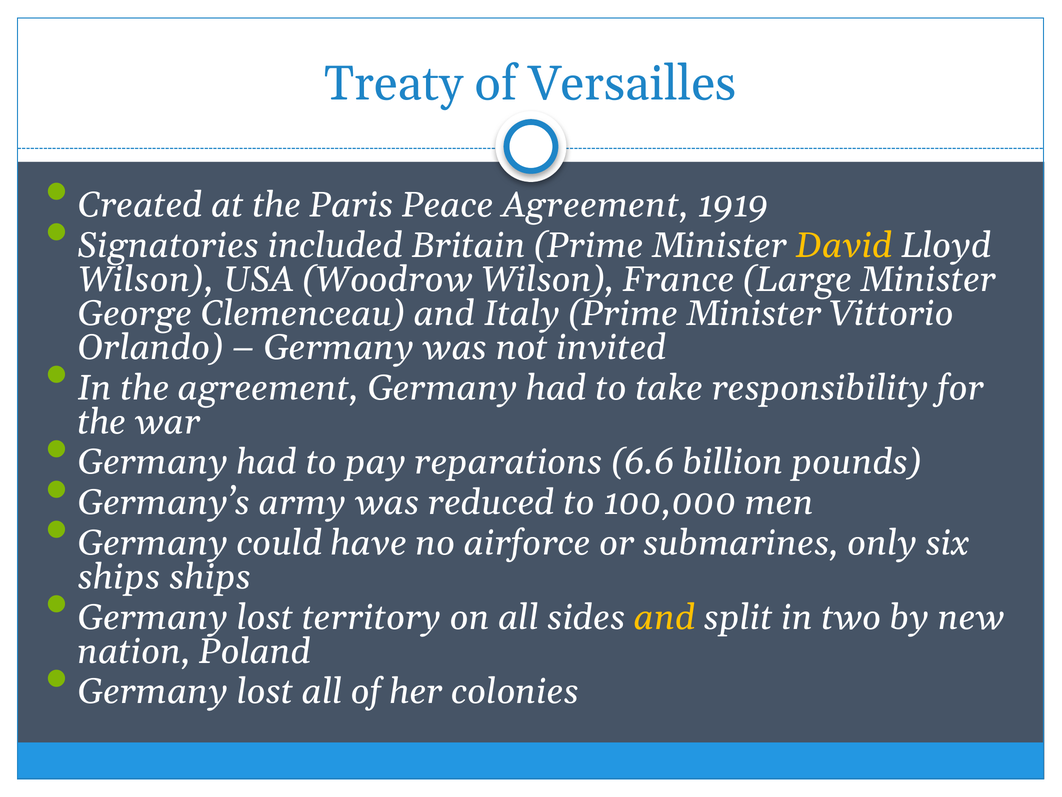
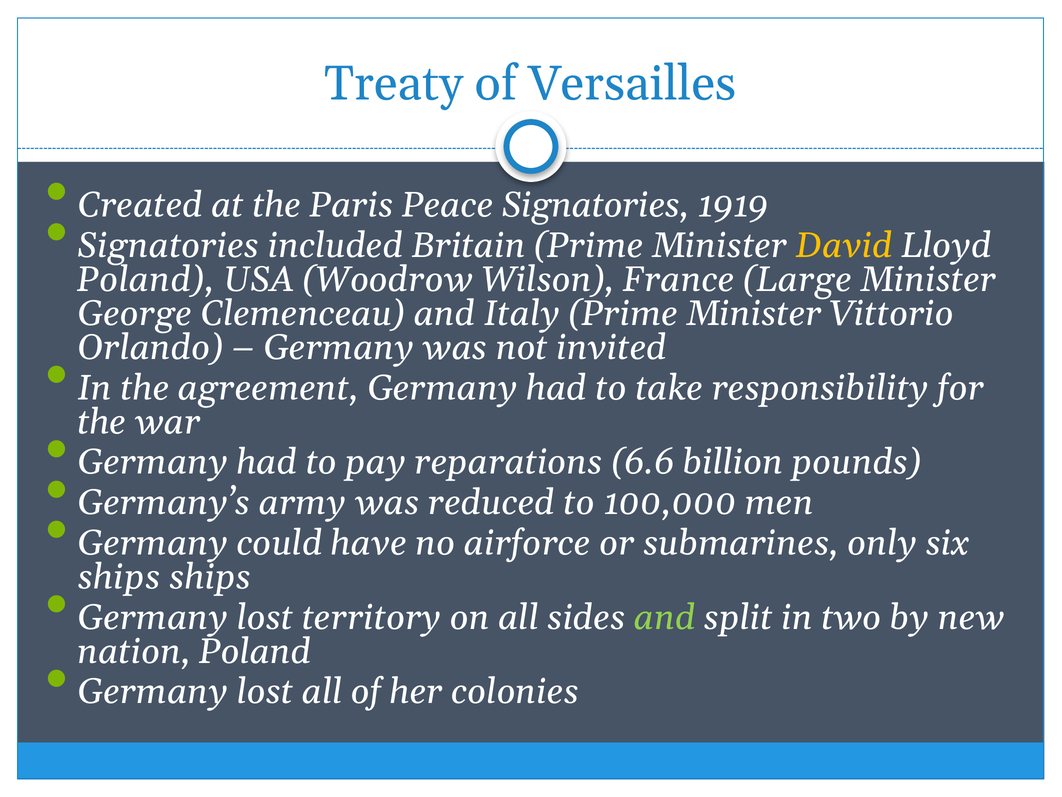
Peace Agreement: Agreement -> Signatories (596, 205)
Wilson: Wilson -> Poland (146, 279)
and colour: yellow -> light green (665, 617)
